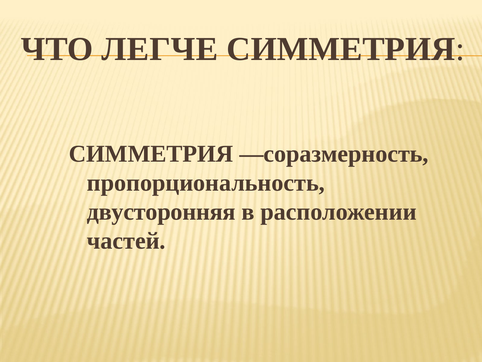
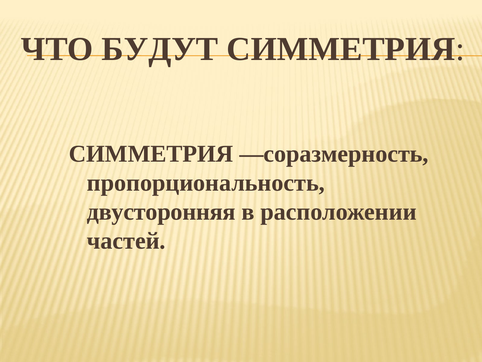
ЛЕГЧЕ: ЛЕГЧЕ -> БУДУТ (160, 49)
